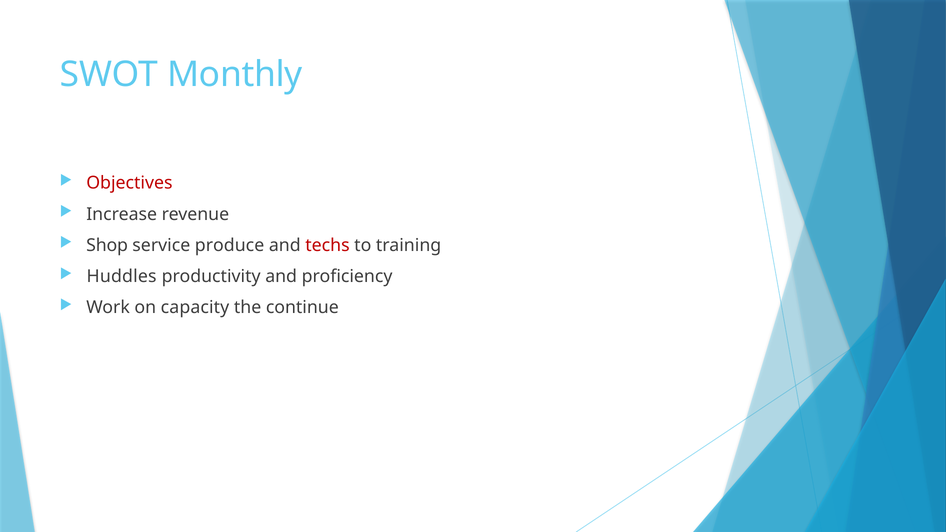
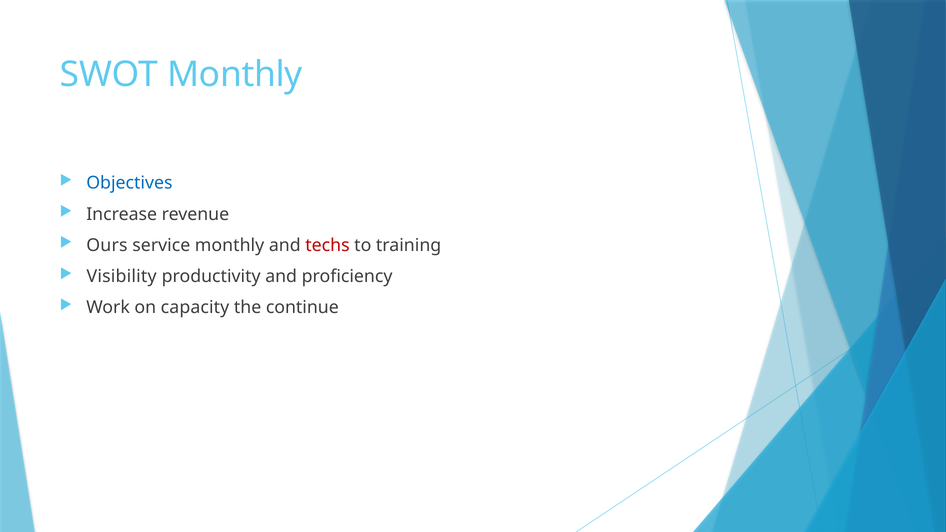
Objectives colour: red -> blue (129, 183)
Shop: Shop -> Ours (107, 245)
service produce: produce -> monthly (230, 245)
Huddles: Huddles -> Visibility (122, 277)
